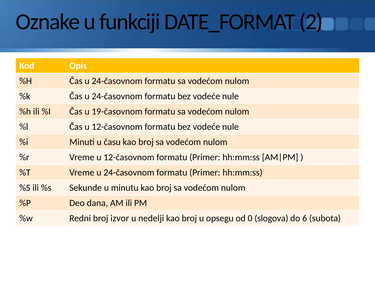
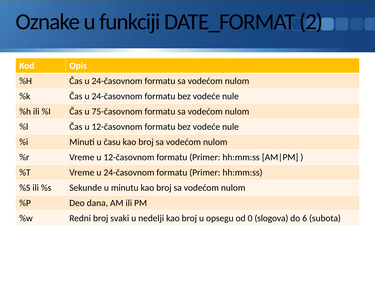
19-časovnom: 19-časovnom -> 75-časovnom (117, 111)
izvor: izvor -> svaki (120, 218)
